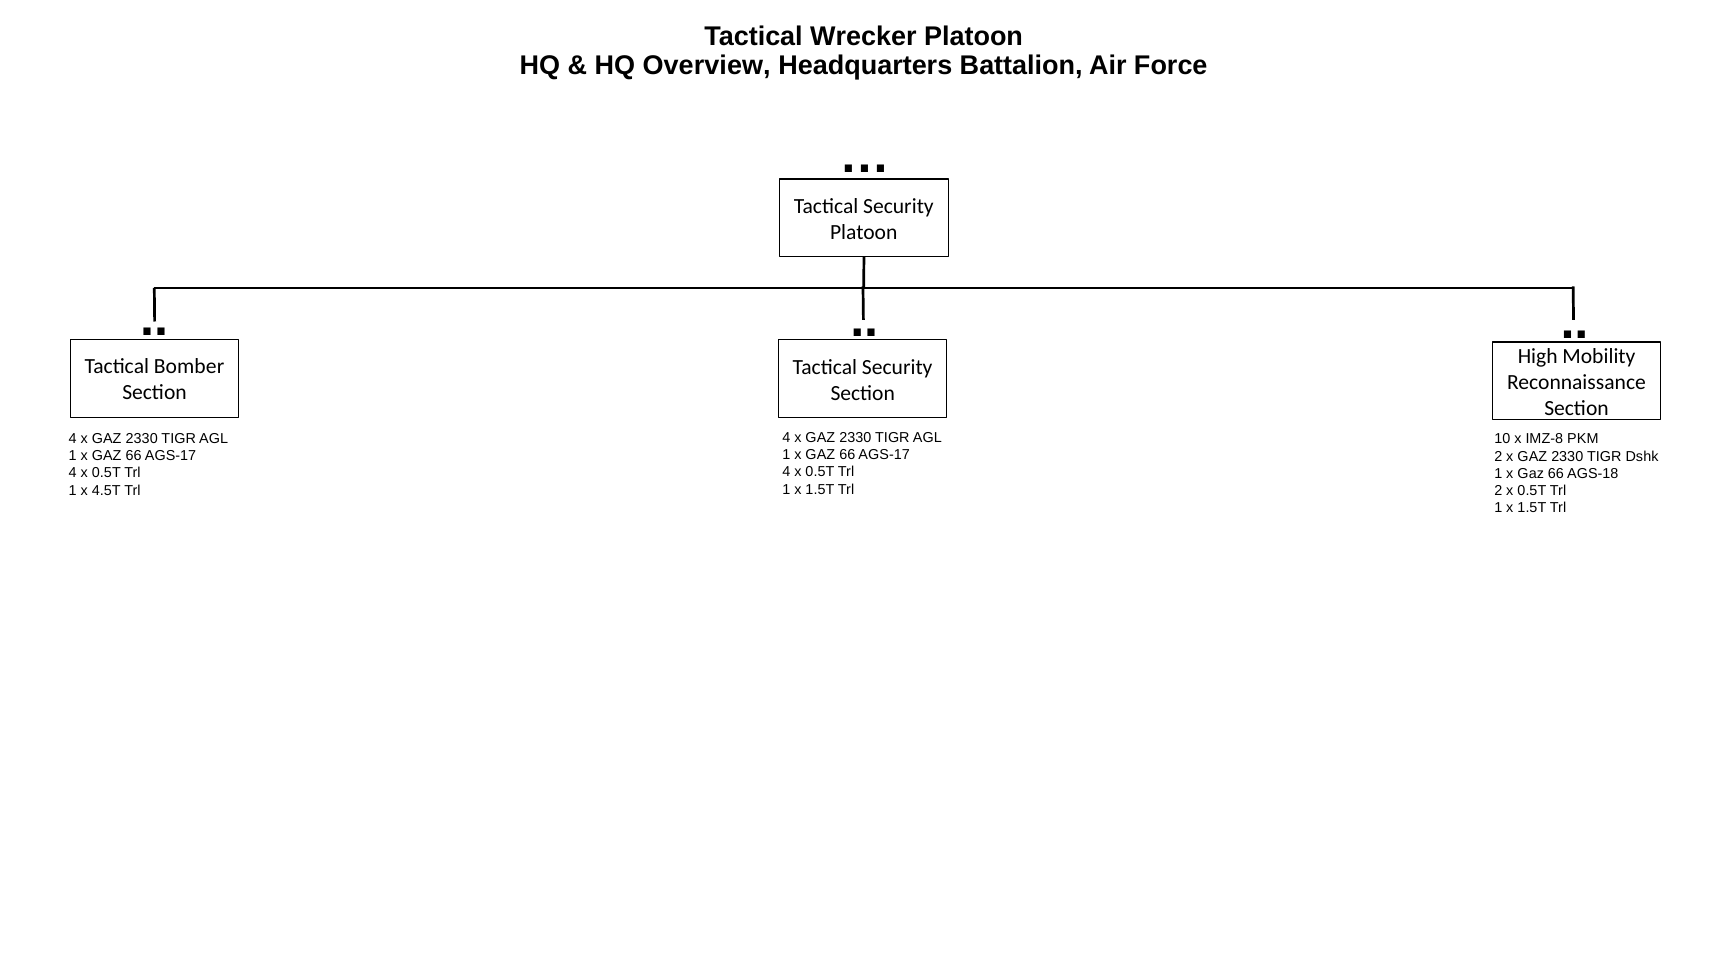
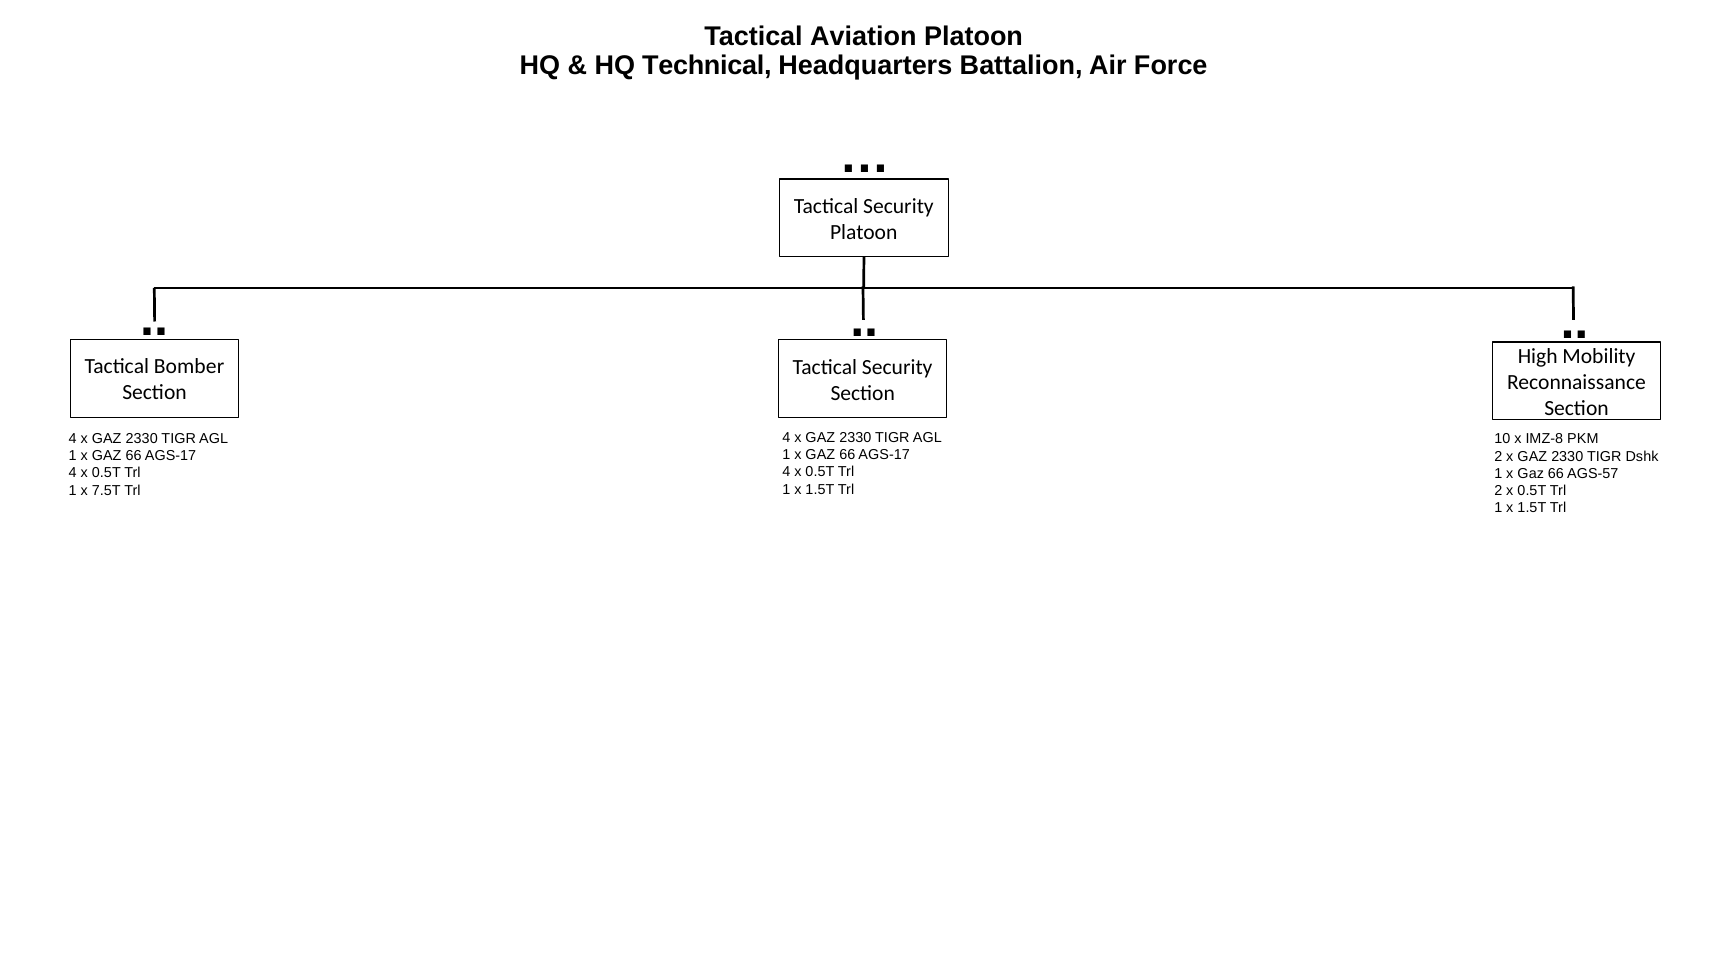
Wrecker: Wrecker -> Aviation (863, 37)
Overview: Overview -> Technical (707, 66)
AGS-18: AGS-18 -> AGS-57 (1593, 474)
4.5T: 4.5T -> 7.5T (106, 490)
